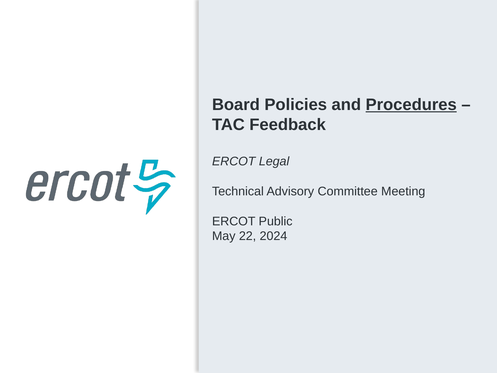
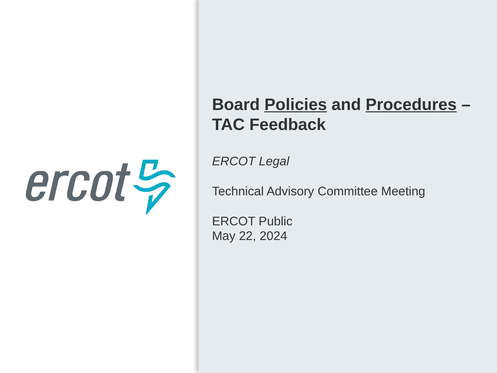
Policies underline: none -> present (296, 105)
